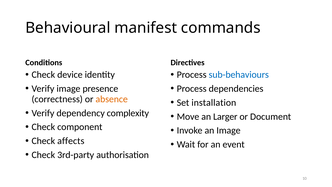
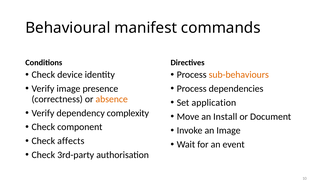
sub-behaviours colour: blue -> orange (239, 75)
installation: installation -> application (214, 102)
Larger: Larger -> Install (225, 116)
